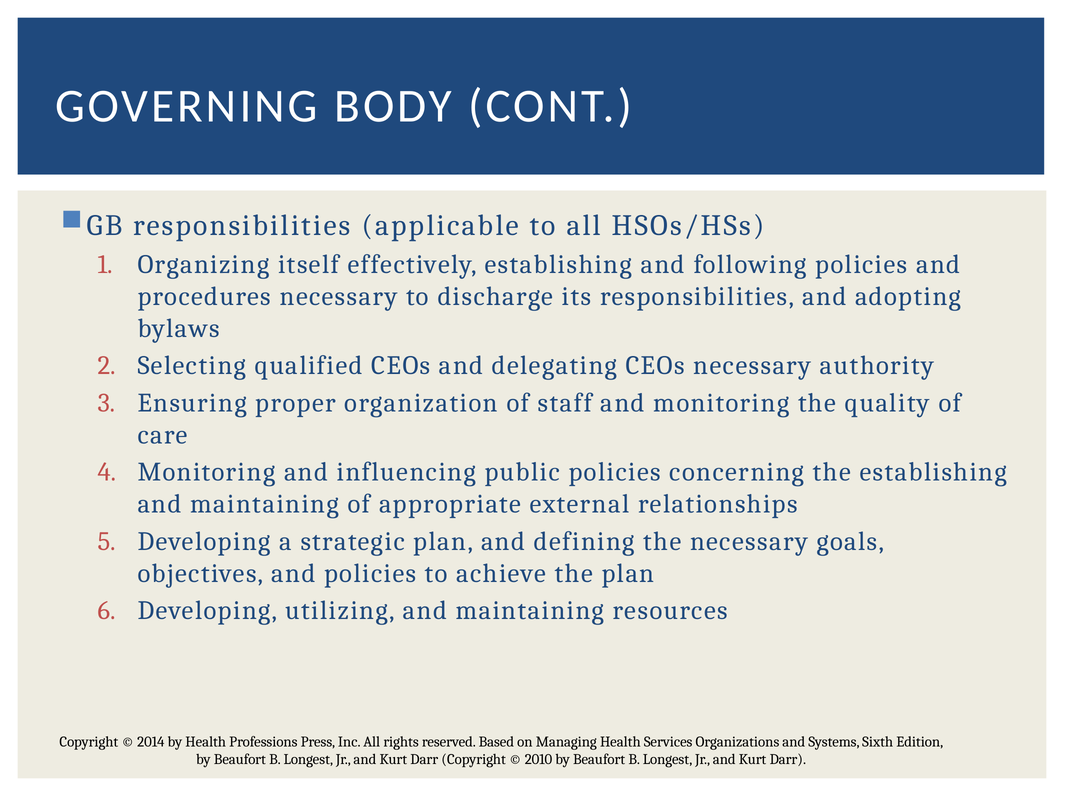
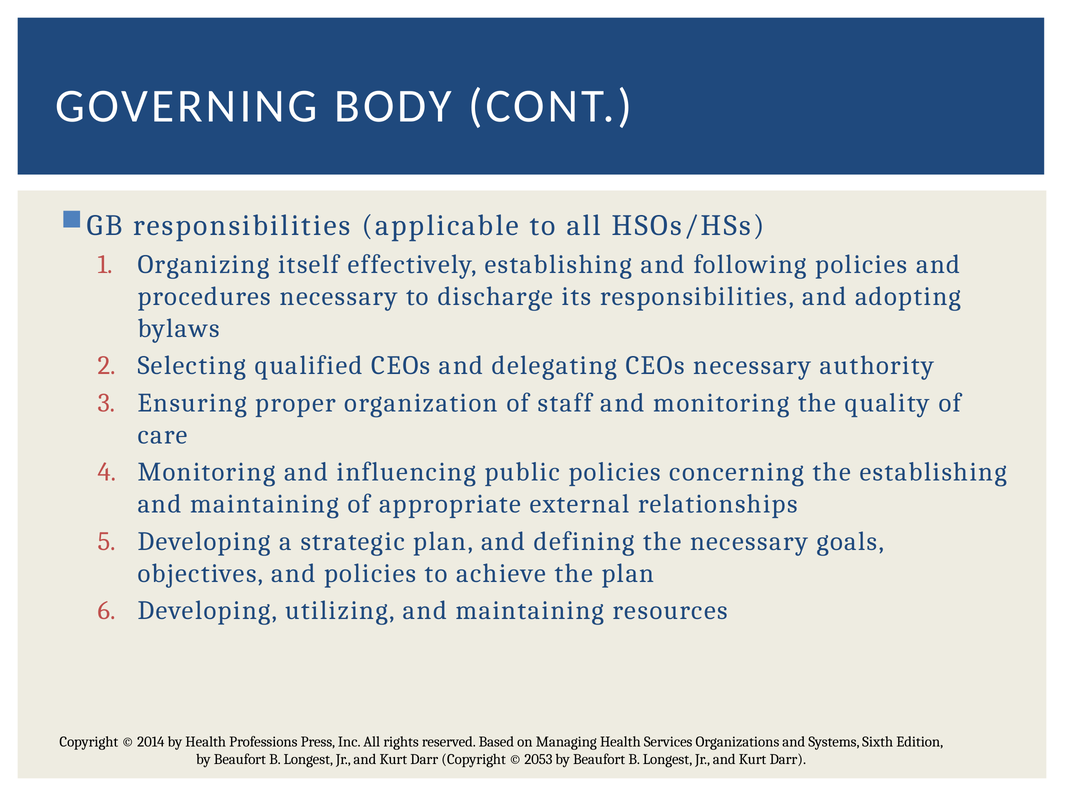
2010: 2010 -> 2053 (539, 759)
